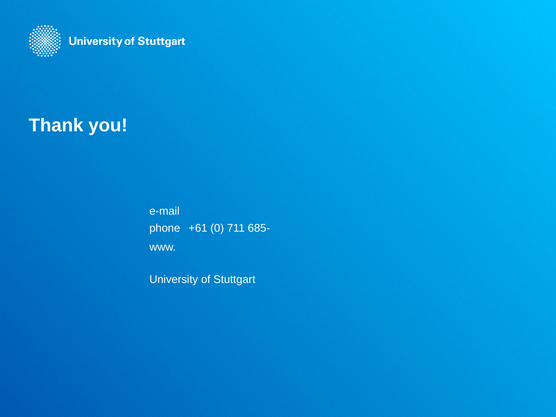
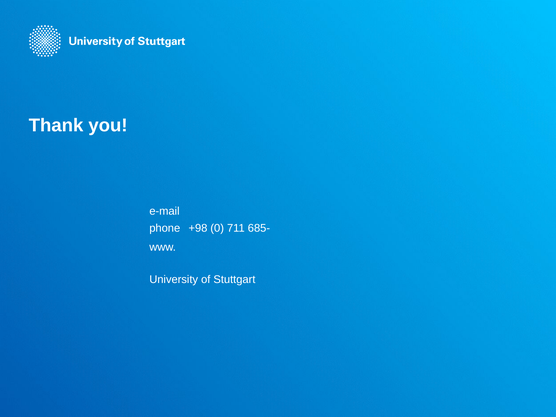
+61: +61 -> +98 (198, 228)
